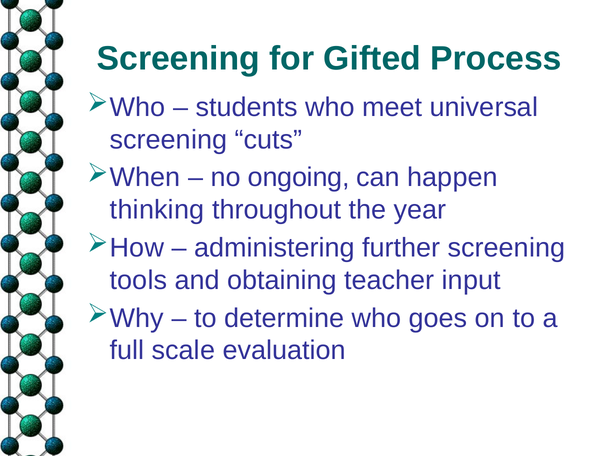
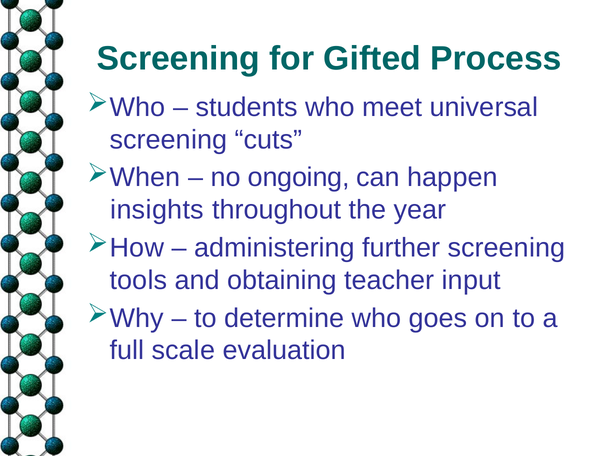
thinking: thinking -> insights (157, 210)
